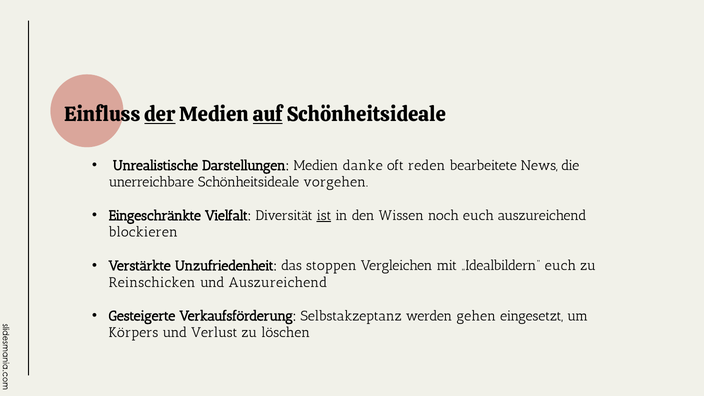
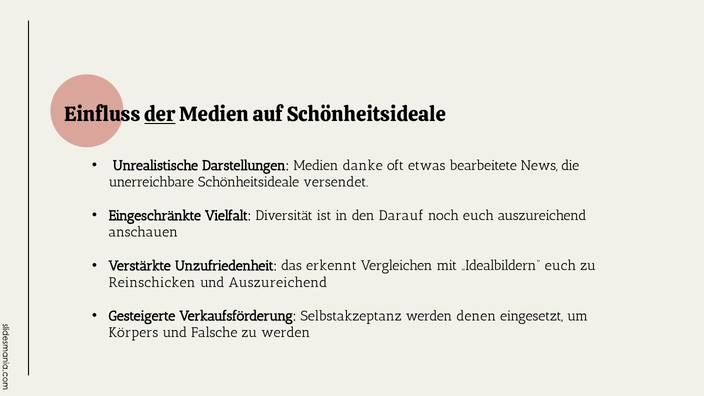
auf underline: present -> none (268, 115)
reden: reden -> etwas (427, 165)
vorgehen: vorgehen -> versendet (336, 182)
ist underline: present -> none (324, 216)
Wissen: Wissen -> Darauf (401, 216)
blockieren: blockieren -> anschauen (143, 232)
stoppen: stoppen -> erkennt (331, 266)
gehen: gehen -> denen (476, 316)
Verlust: Verlust -> Falsche (214, 333)
zu löschen: löschen -> werden (286, 333)
